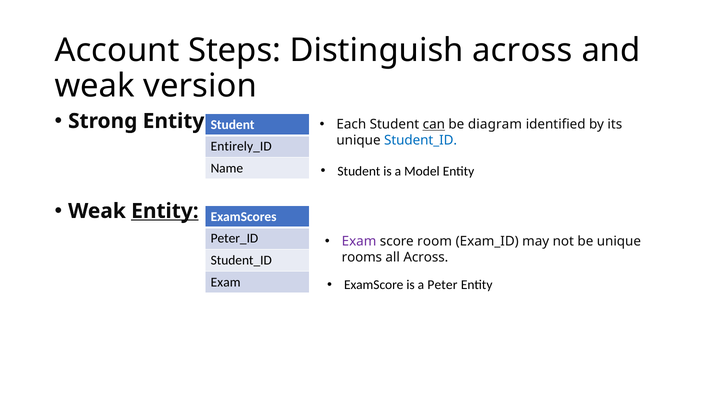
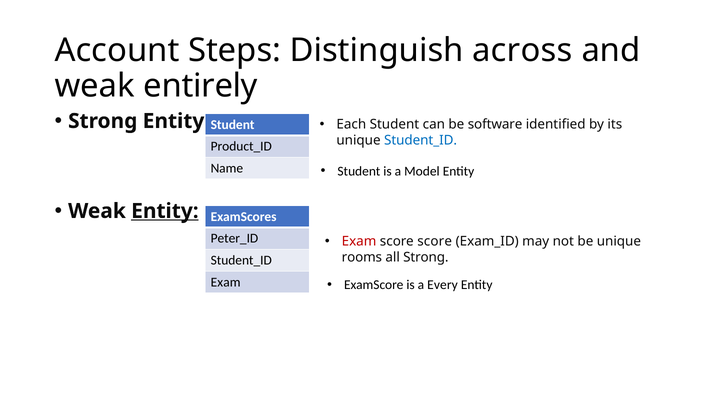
version: version -> entirely (201, 86)
can underline: present -> none (434, 125)
diagram: diagram -> software (495, 125)
Entirely_ID: Entirely_ID -> Product_ID (241, 146)
Exam colour: purple -> red (359, 242)
score room: room -> score (435, 242)
all Across: Across -> Strong (426, 258)
Peter: Peter -> Every (442, 285)
